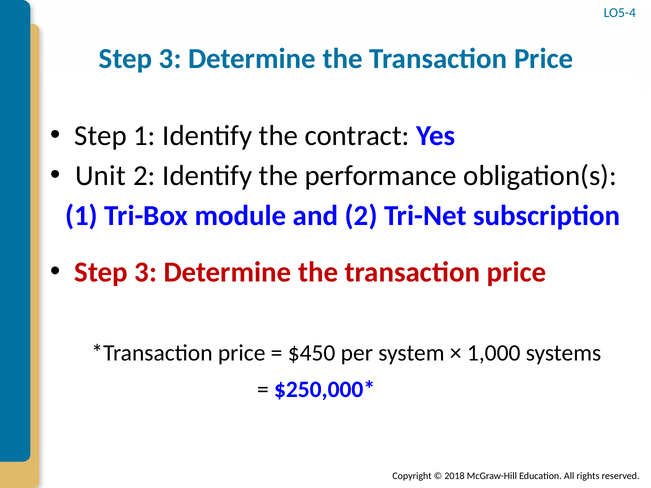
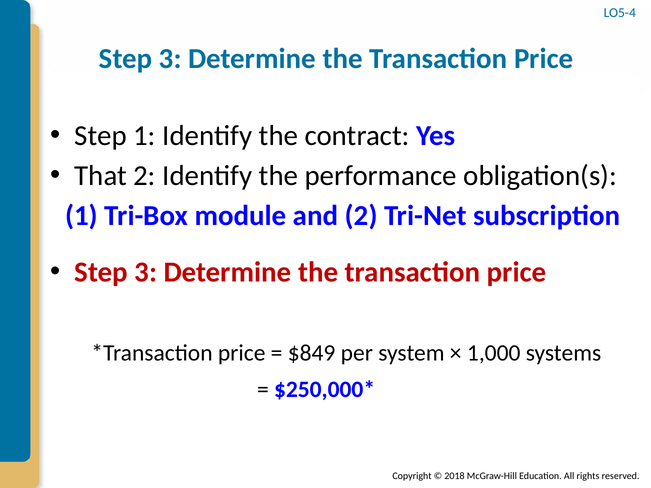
Unit: Unit -> That (101, 176)
$450: $450 -> $849 (312, 353)
